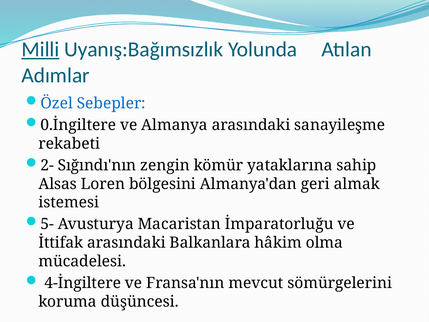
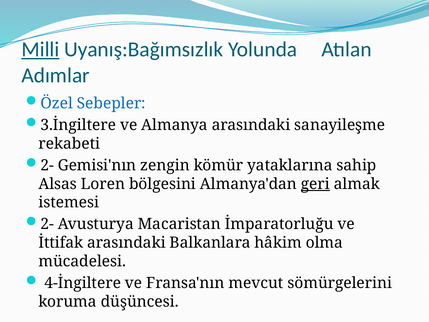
0.İngiltere: 0.İngiltere -> 3.İngiltere (78, 125)
Sığındı'nın: Sığındı'nın -> Gemisi'nın (97, 165)
geri underline: none -> present (315, 184)
5-: 5- -> 2- (47, 224)
